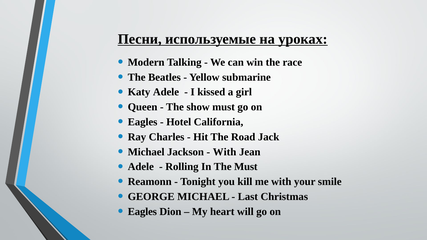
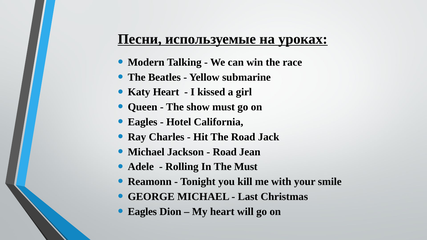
Katy Adele: Adele -> Heart (166, 92)
With: With -> Road (225, 152)
